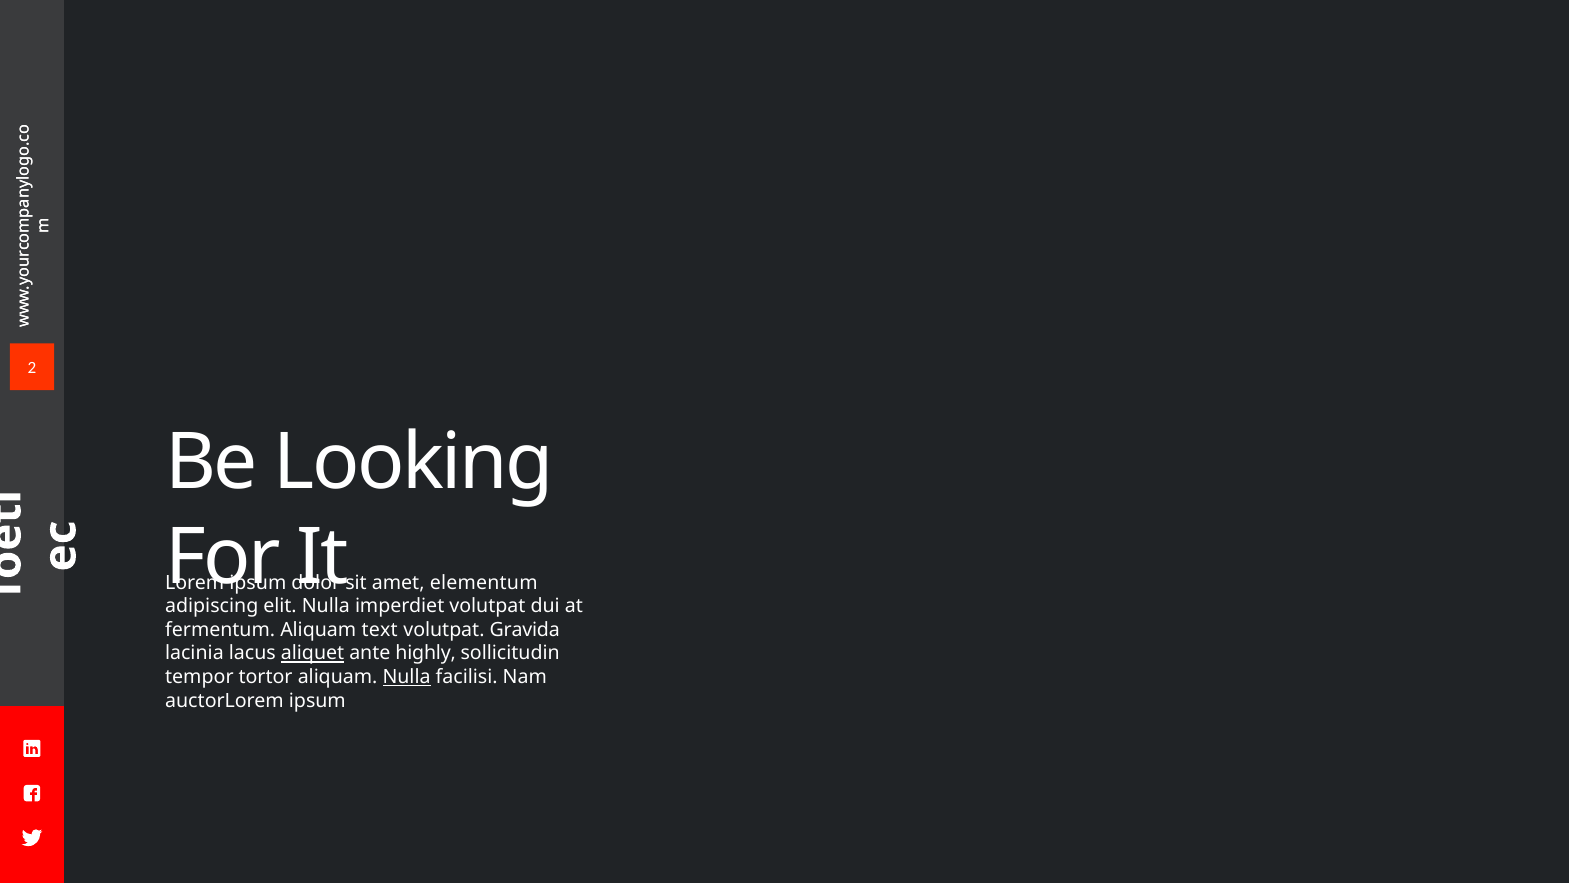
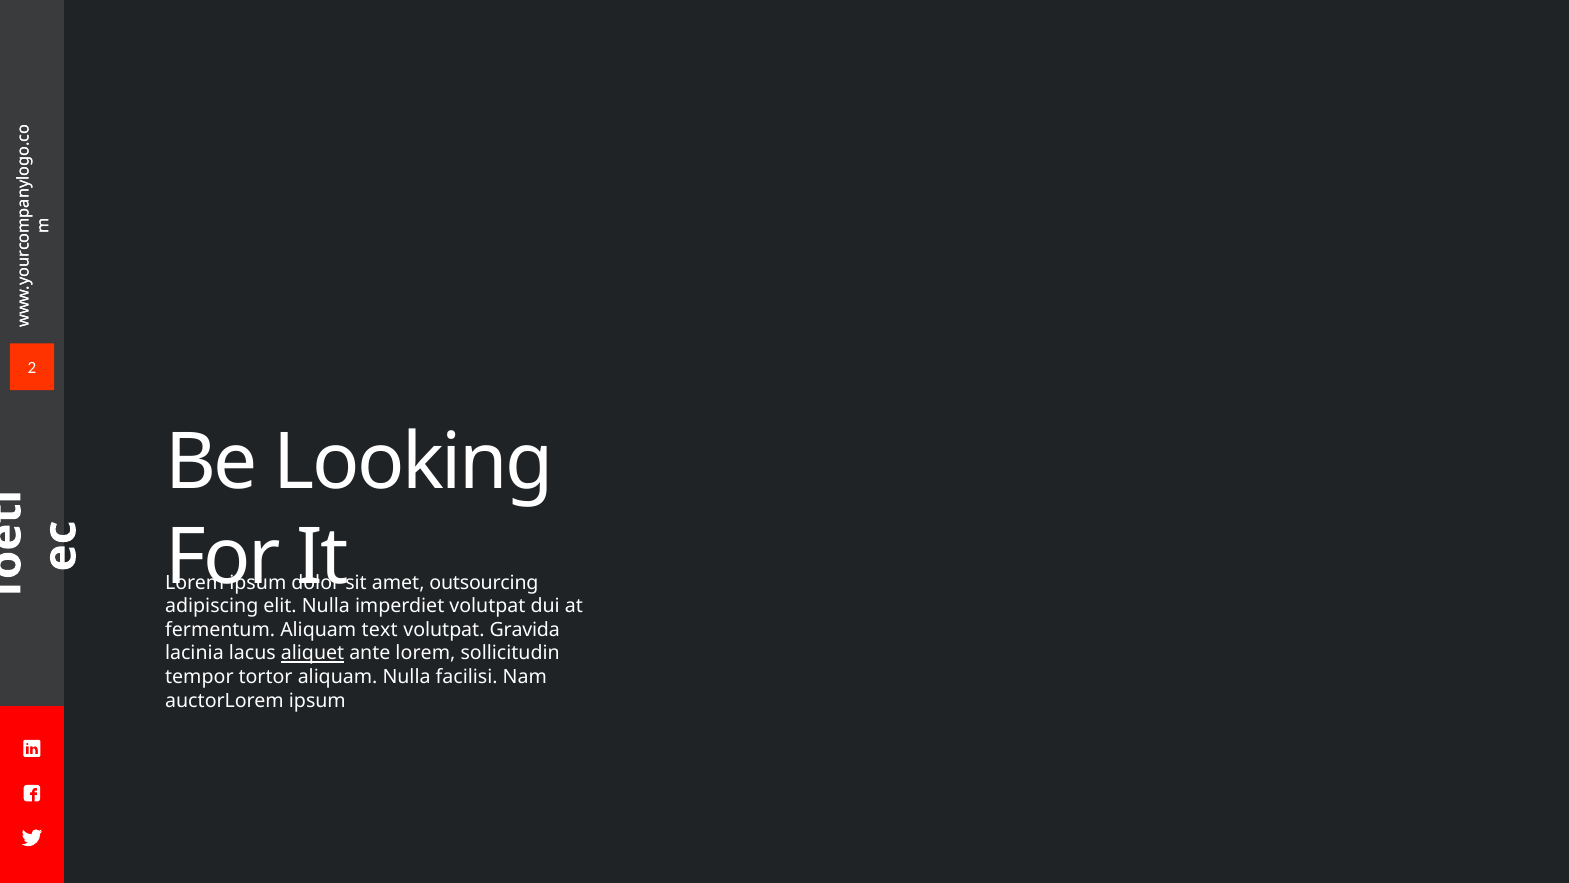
elementum: elementum -> outsourcing (484, 583)
ante highly: highly -> lorem (425, 653)
Nulla underline: present -> none (407, 677)
